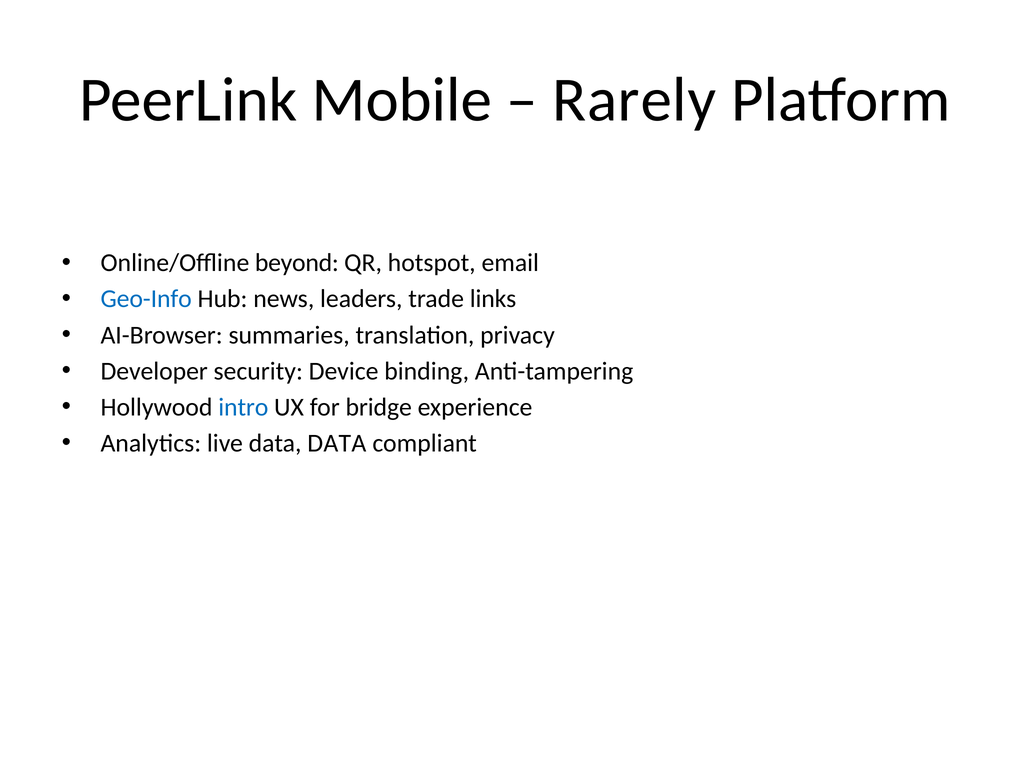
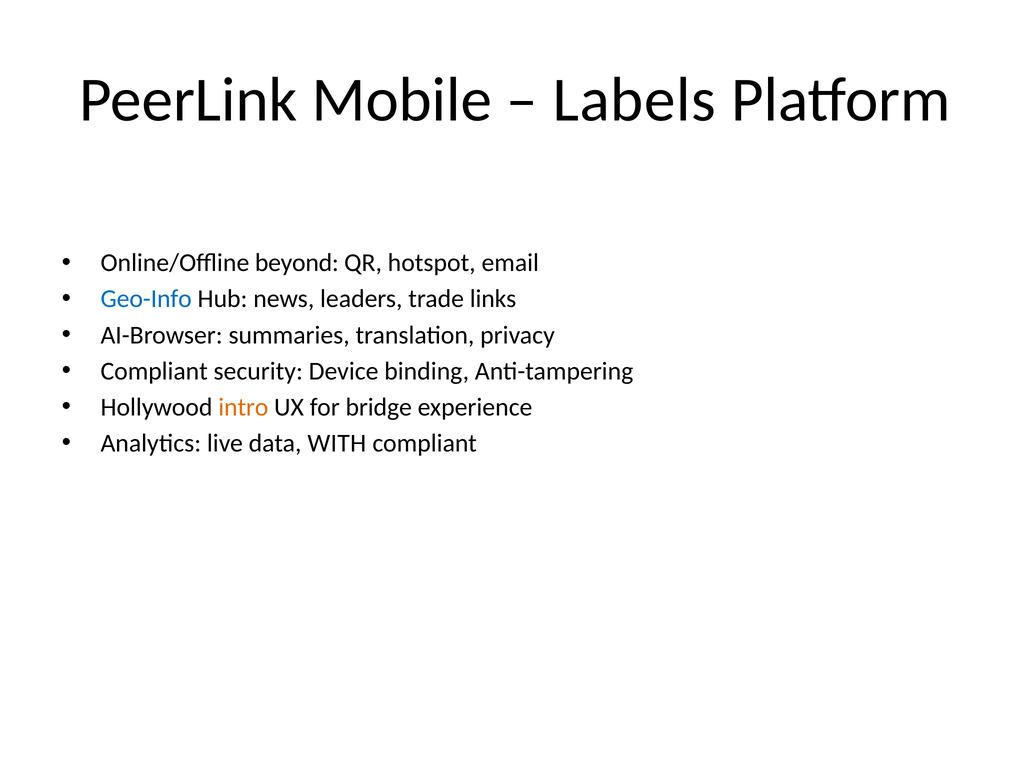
Rarely: Rarely -> Labels (634, 100)
Developer: Developer -> Compliant (154, 371)
intro colour: blue -> orange (243, 407)
data DATA: DATA -> WITH (337, 443)
